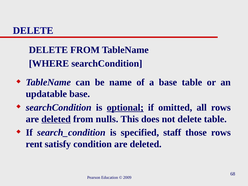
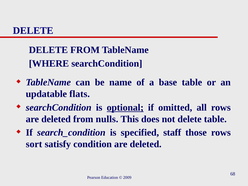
updatable base: base -> flats (80, 94)
deleted underline: present -> none (56, 119)
rent: rent -> sort (34, 144)
